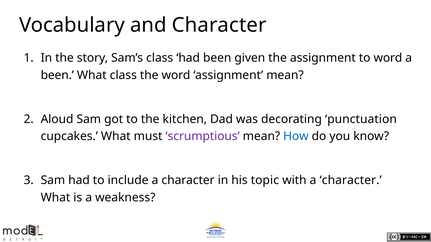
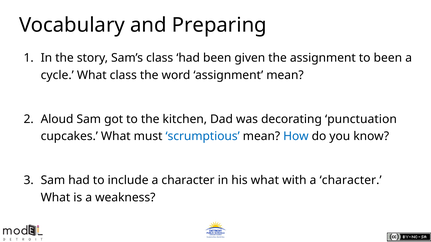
and Character: Character -> Preparing (219, 25)
to word: word -> been (388, 58)
been: been -> cycle (57, 75)
scrumptious colour: purple -> blue (203, 137)
his topic: topic -> what (265, 181)
